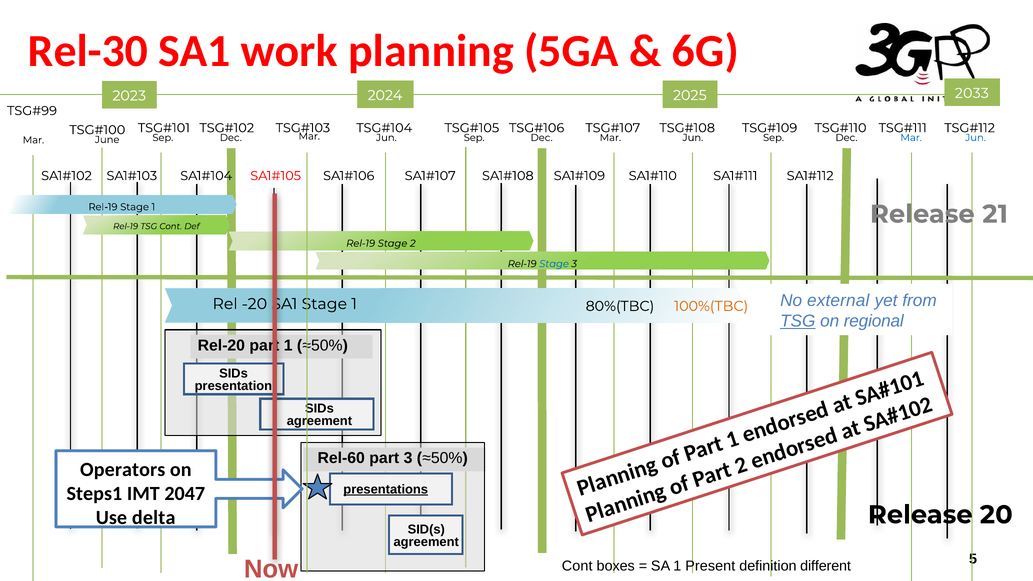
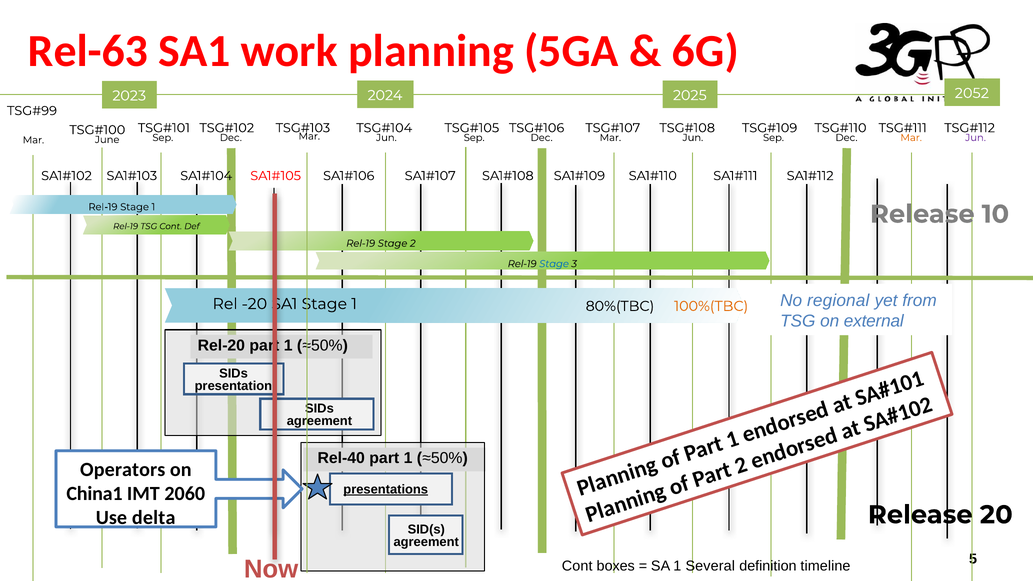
Rel-30: Rel-30 -> Rel-63 (88, 51)
2033: 2033 -> 2052 (972, 93)
Mar colour: blue -> orange (911, 138)
Jun colour: blue -> purple (976, 138)
21: 21 -> 10 (995, 214)
external: external -> regional (838, 300)
TSG underline: present -> none (798, 321)
regional: regional -> external (874, 321)
Rel-60: Rel-60 -> Rel-40 (341, 458)
3: 3 -> 1 (408, 458)
Steps1: Steps1 -> China1 (95, 494)
2047: 2047 -> 2060 (185, 494)
Present: Present -> Several (710, 566)
different: different -> timeline (825, 566)
